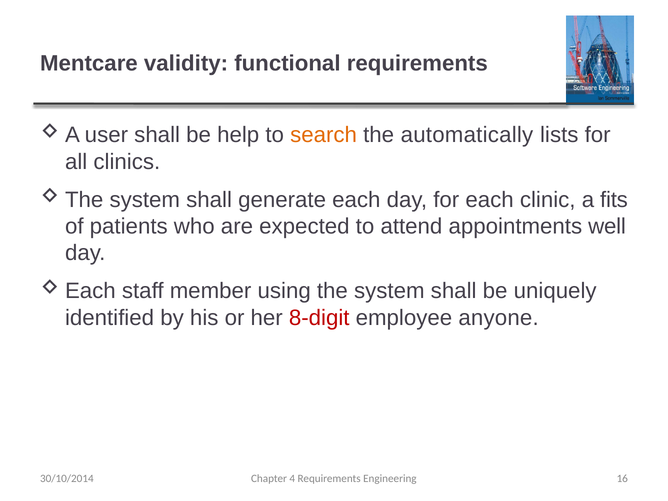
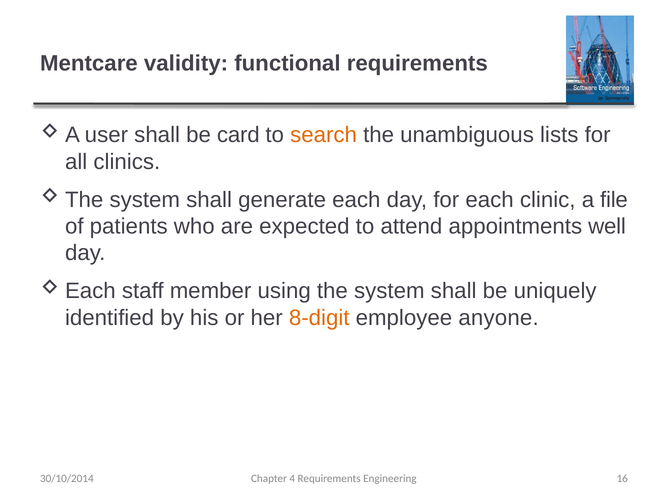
help: help -> card (238, 135)
automatically: automatically -> unambiguous (467, 135)
fits: fits -> file (614, 200)
8-digit colour: red -> orange (319, 318)
